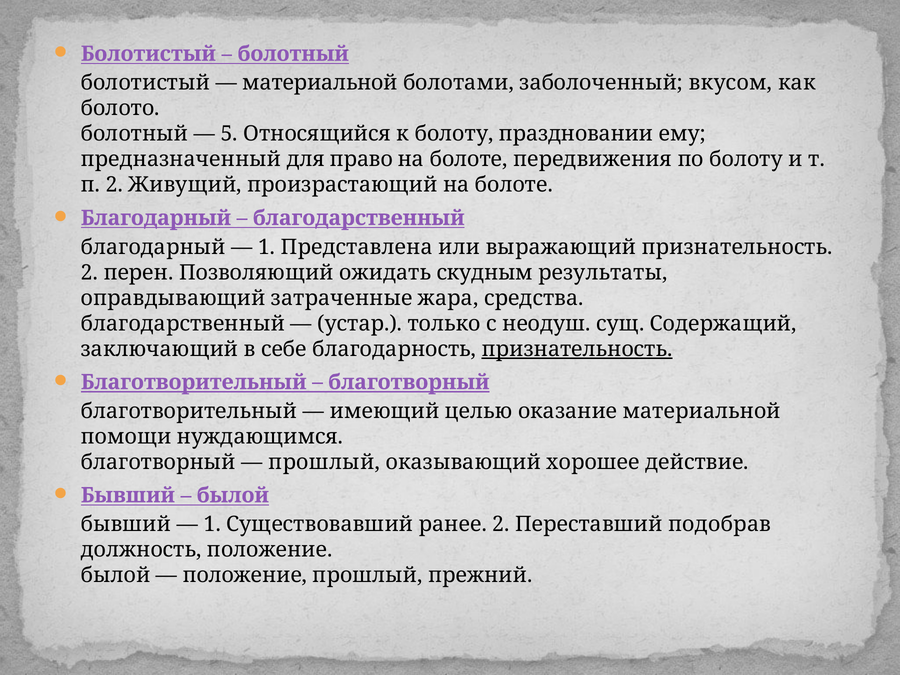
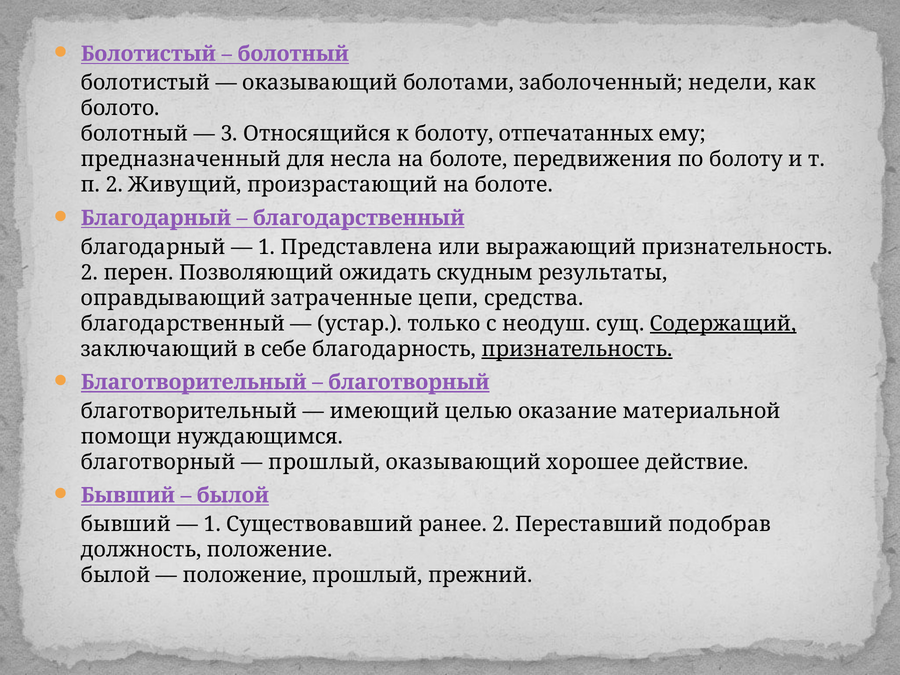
материальной: материальной -> оказывающий (320, 83)
вкусом: вкусом -> недели (731, 83)
5: 5 -> 3 (229, 134)
праздновании: праздновании -> отпечатанных (576, 134)
право: право -> несла (361, 159)
жара: жара -> цепи (448, 298)
Содержащий underline: none -> present (723, 324)
